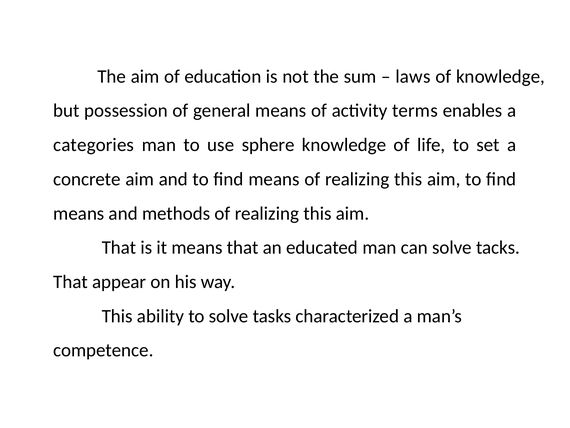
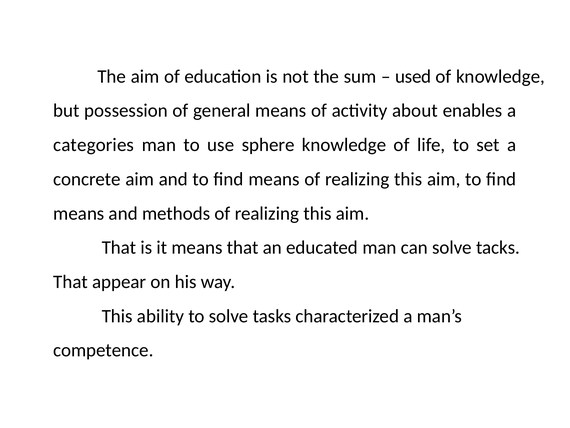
laws: laws -> used (413, 76)
terms: terms -> about (415, 111)
